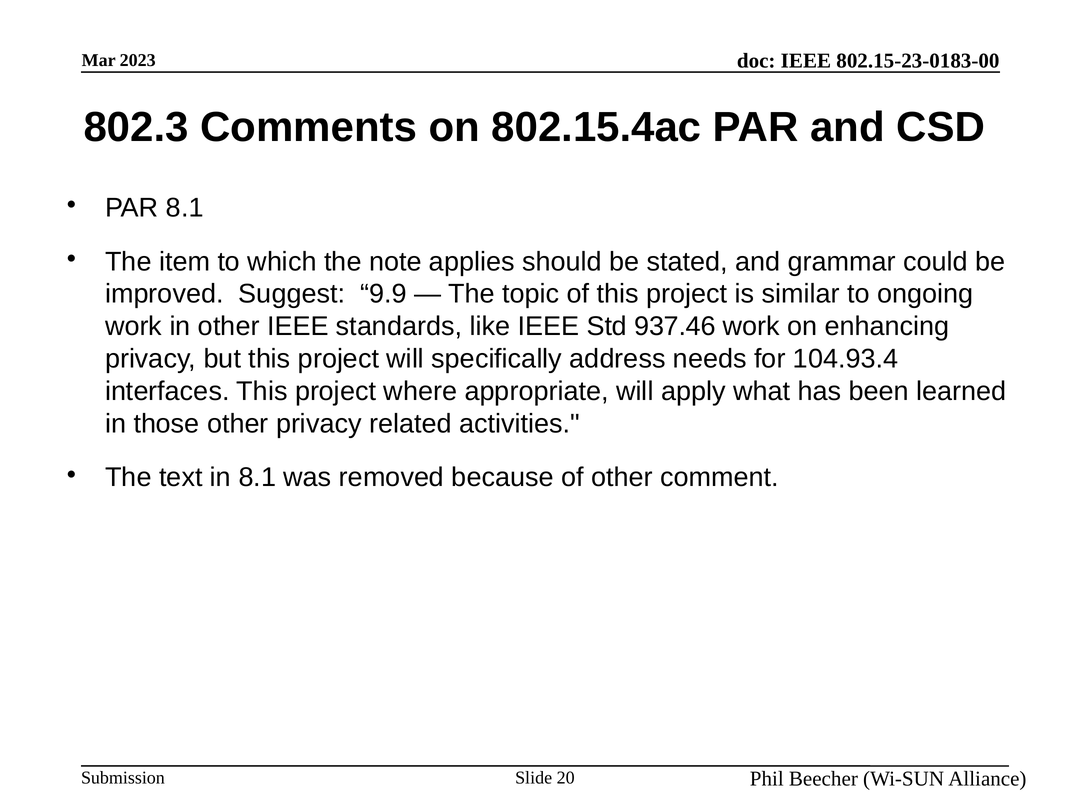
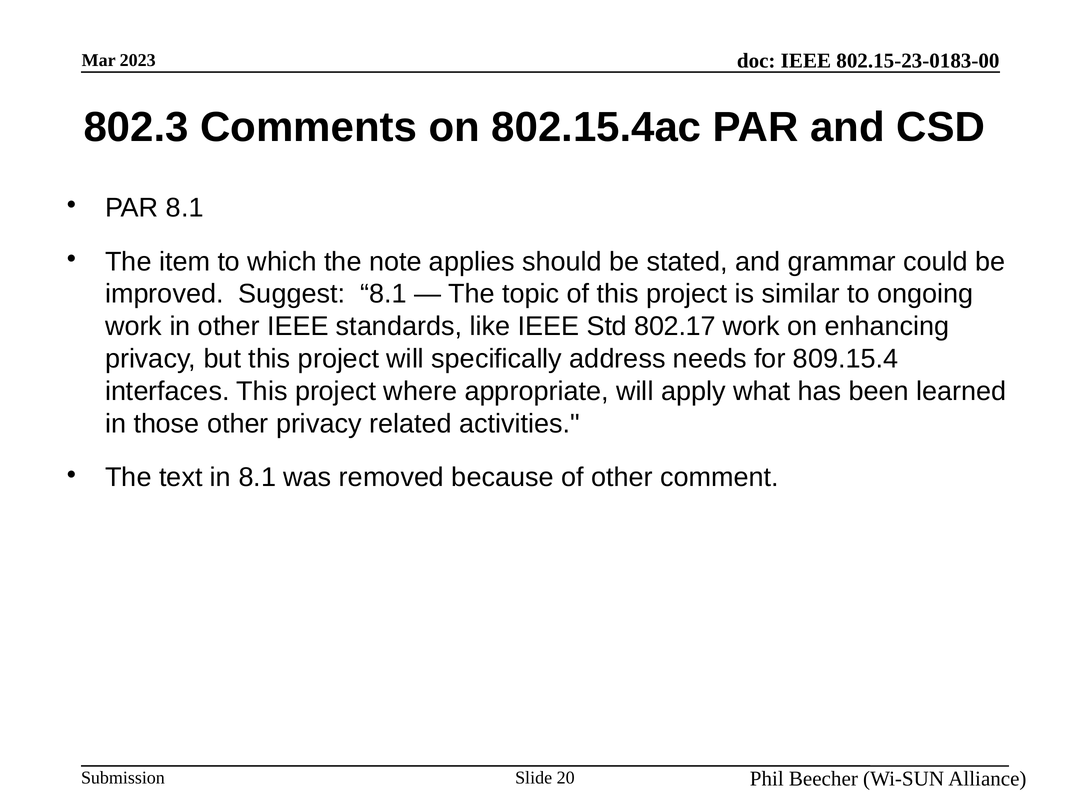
Suggest 9.9: 9.9 -> 8.1 (383, 294)
937.46: 937.46 -> 802.17 (675, 326)
104.93.4: 104.93.4 -> 809.15.4 (846, 359)
